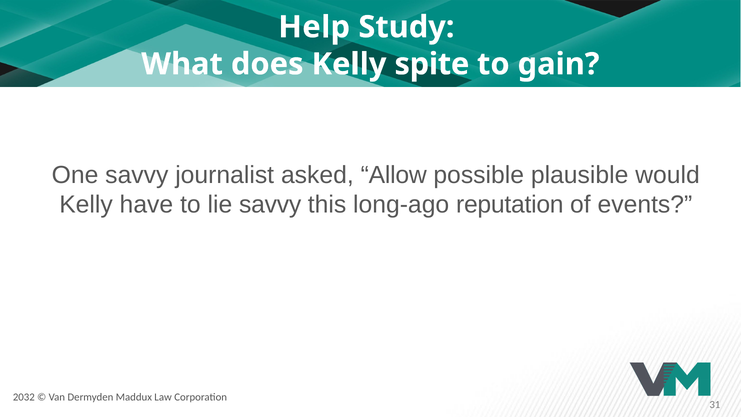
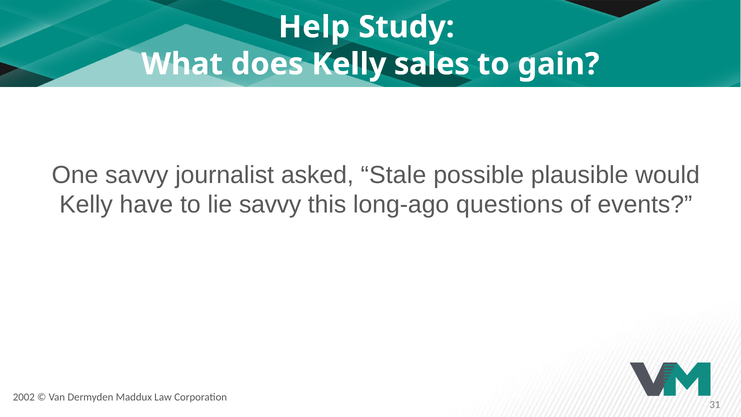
spite: spite -> sales (432, 64)
Allow: Allow -> Stale (393, 175)
reputation: reputation -> questions (510, 205)
2032: 2032 -> 2002 (24, 397)
